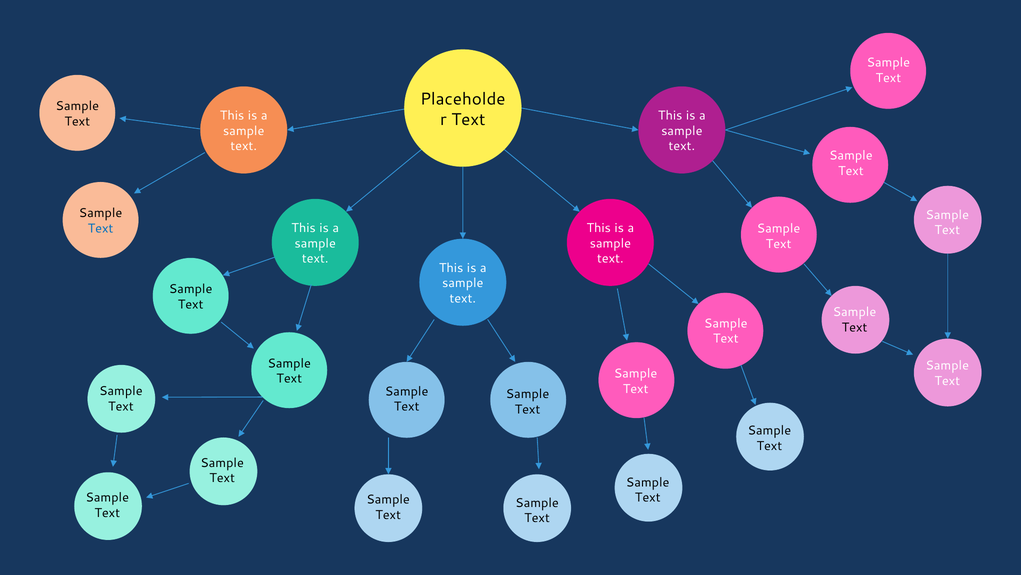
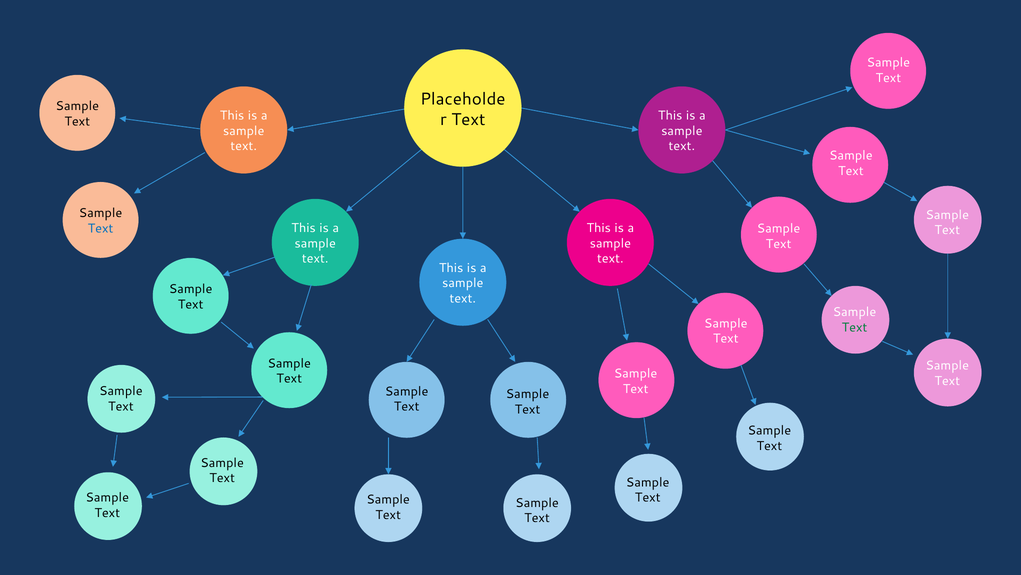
Text colour: black -> green (855, 327)
